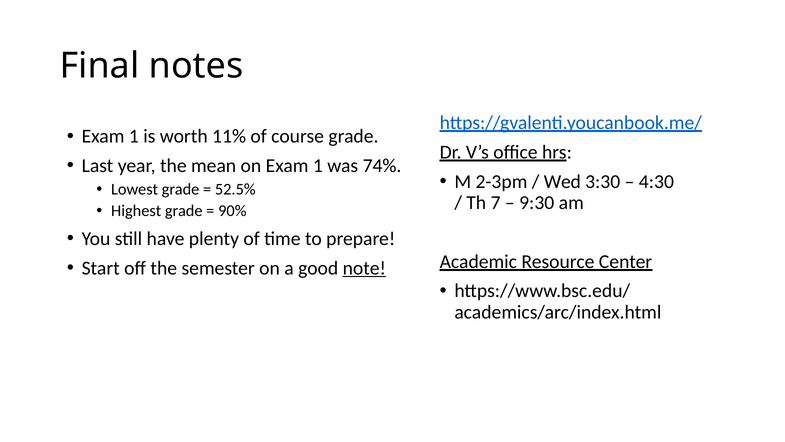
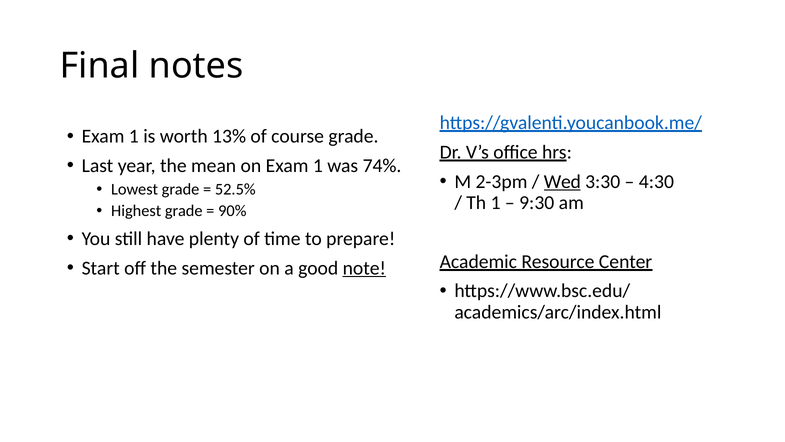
11%: 11% -> 13% (229, 136)
Wed underline: none -> present (562, 181)
Th 7: 7 -> 1 (496, 203)
